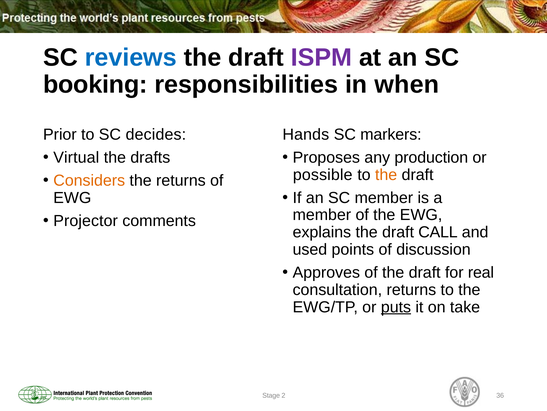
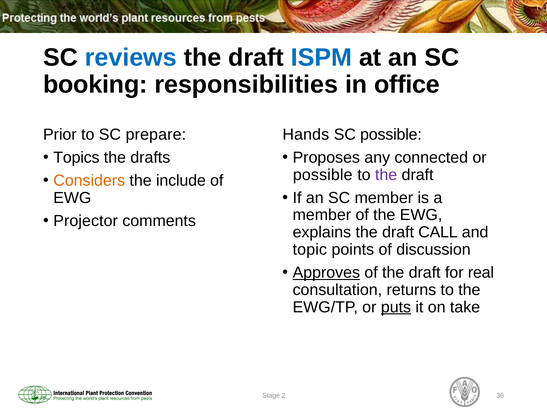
ISPM colour: purple -> blue (321, 57)
when: when -> office (407, 84)
decides: decides -> prepare (156, 134)
SC markers: markers -> possible (391, 134)
Virtual: Virtual -> Topics (76, 157)
production: production -> connected (431, 157)
the colour: orange -> purple (386, 174)
the returns: returns -> include (181, 180)
used: used -> topic (310, 249)
Approves underline: none -> present (326, 272)
